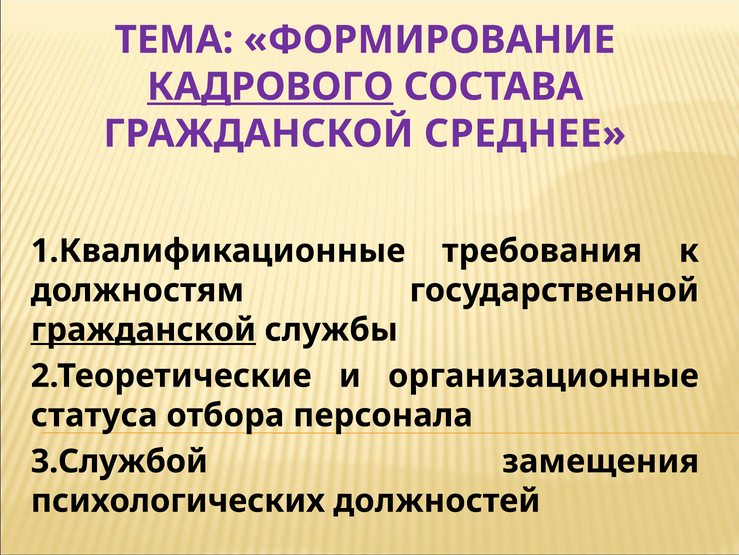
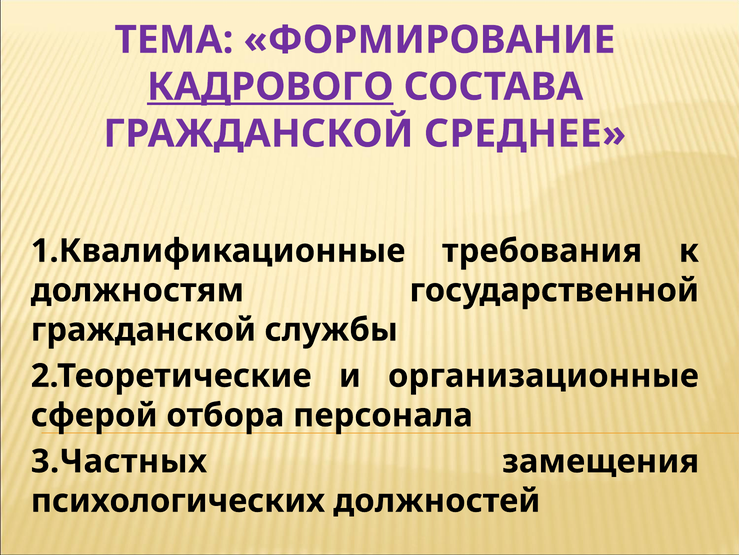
гражданской underline: present -> none (143, 329)
статуса: статуса -> сферой (94, 415)
3.Службой: 3.Службой -> 3.Частных (119, 461)
